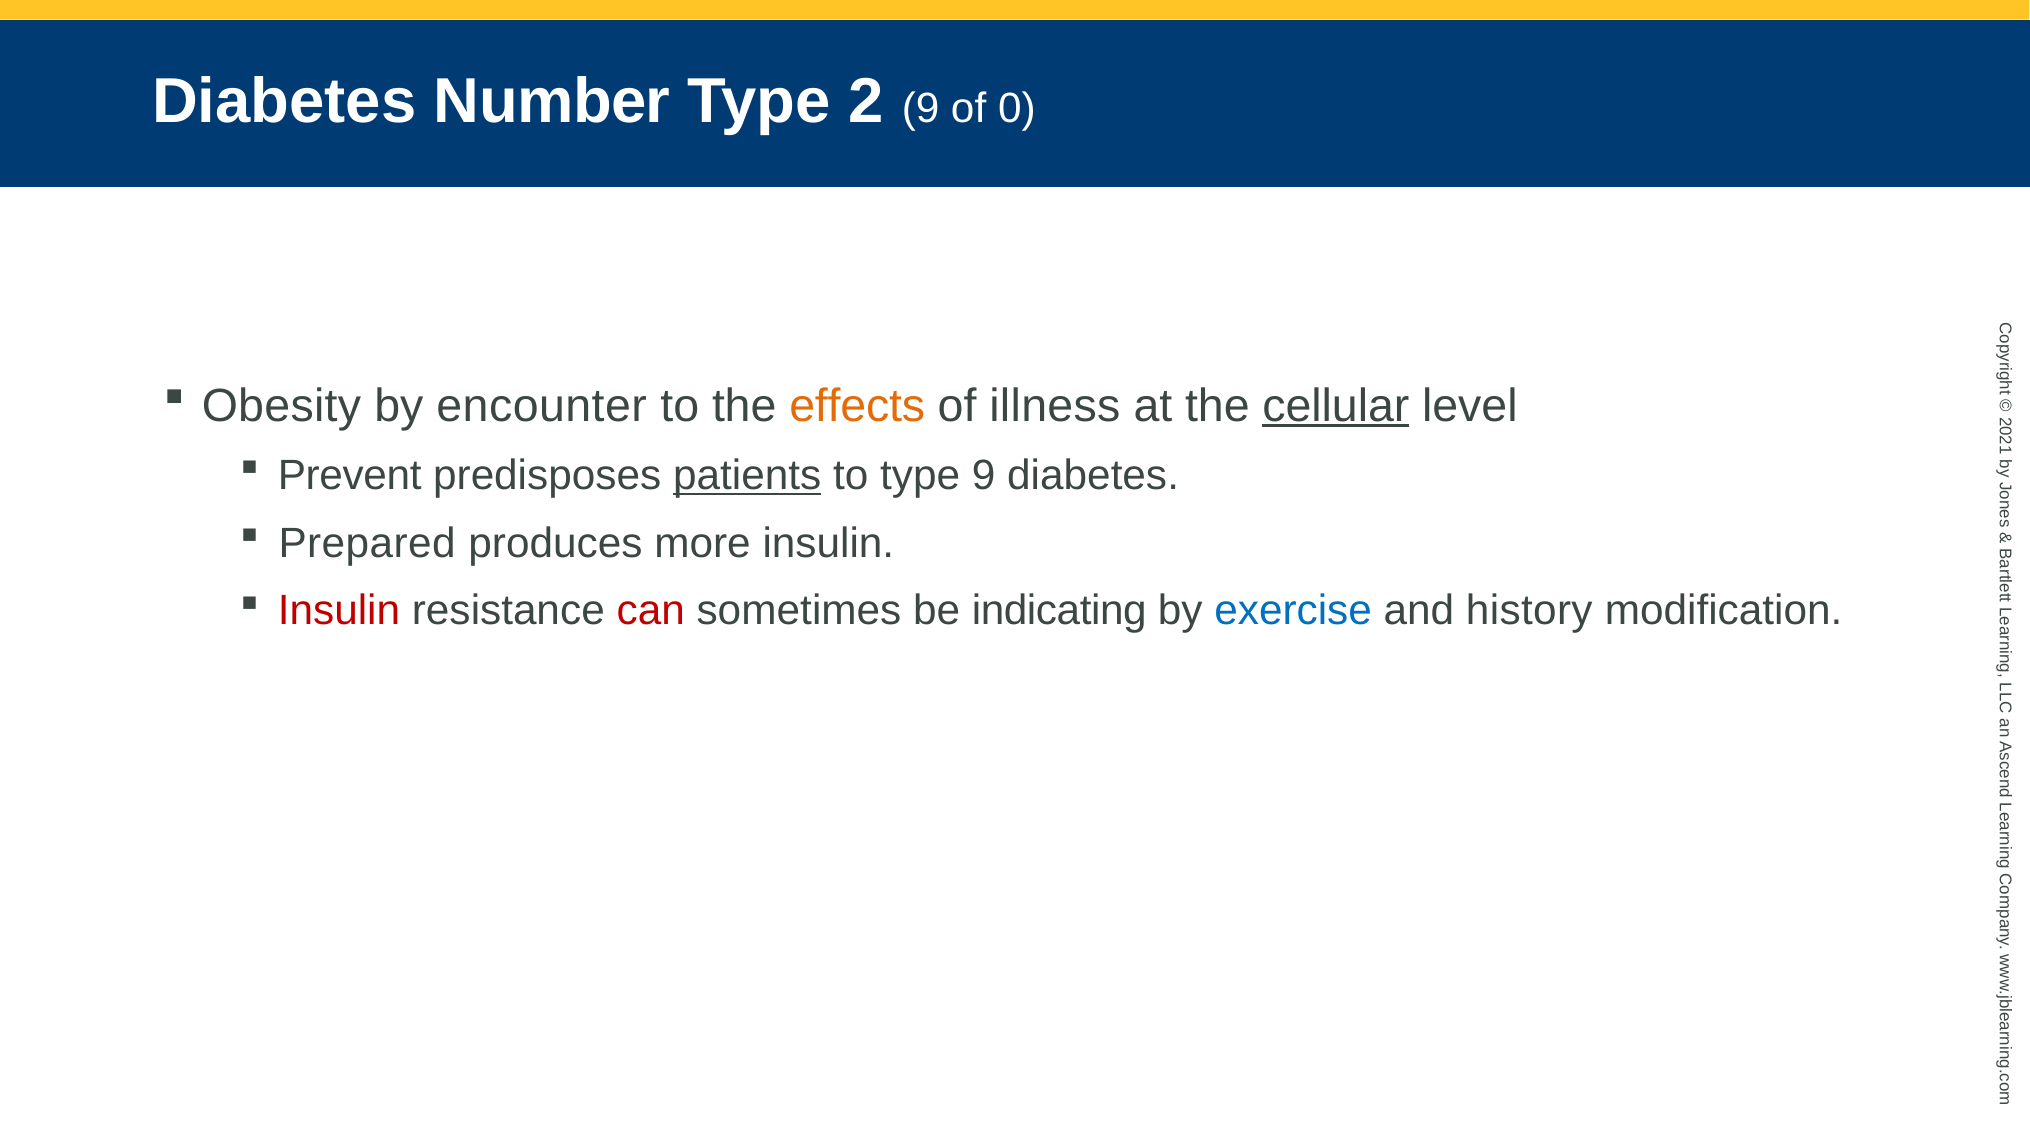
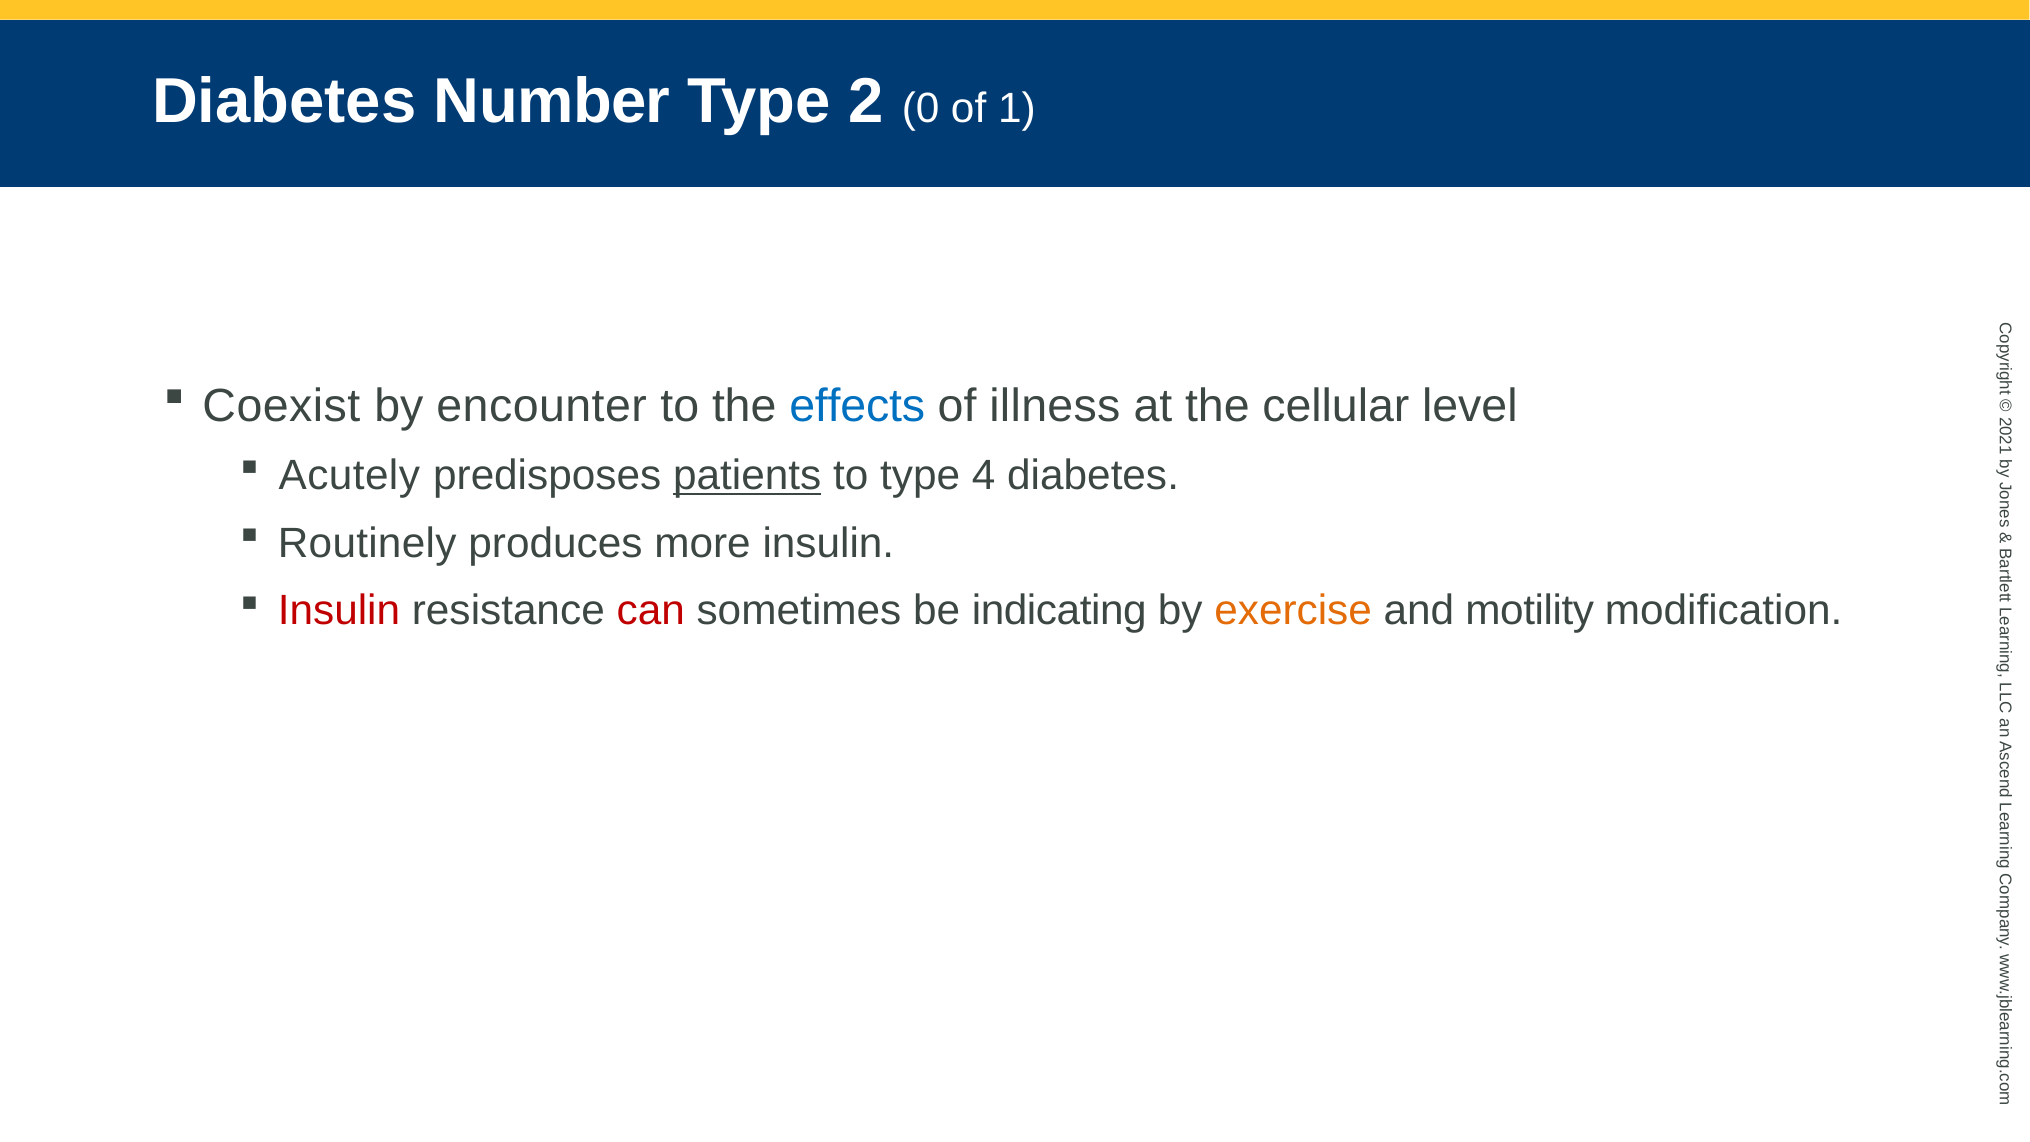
Type 2 9: 9 -> 0 (921, 109)
of 0: 0 -> 1 (1017, 109)
Obesity: Obesity -> Coexist (281, 406)
effects colour: orange -> blue (857, 406)
cellular underline: present -> none (1336, 406)
Prevent: Prevent -> Acutely (349, 476)
type 9: 9 -> 4 (984, 476)
Prepared: Prepared -> Routinely (367, 543)
exercise colour: blue -> orange (1293, 611)
history: history -> motility (1530, 611)
